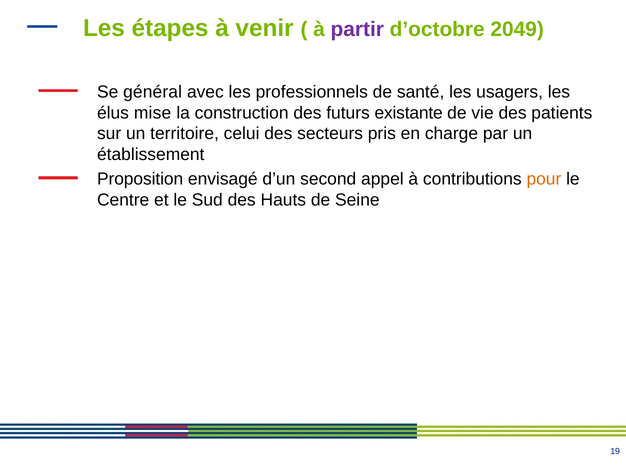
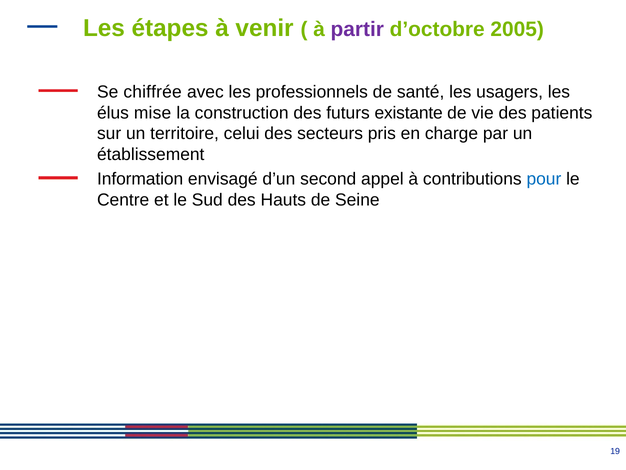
2049: 2049 -> 2005 (517, 29)
général: général -> chiffrée (153, 92)
Proposition: Proposition -> Information (140, 179)
pour colour: orange -> blue (544, 179)
